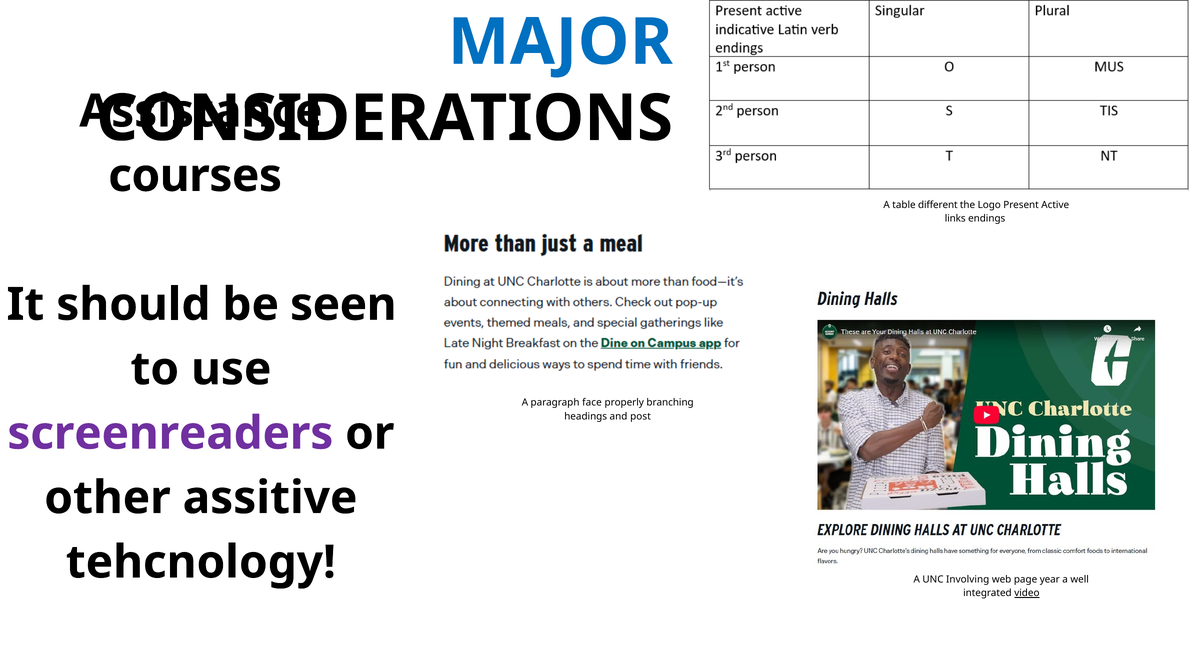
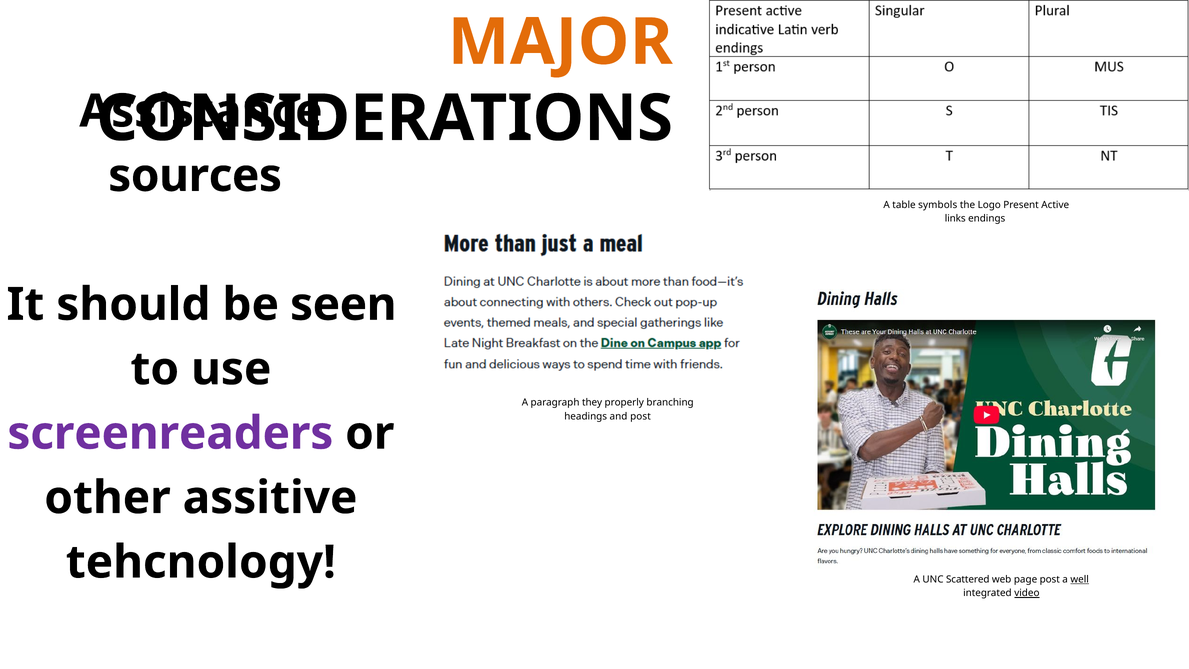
MAJOR colour: blue -> orange (560, 42)
courses: courses -> sources (195, 176)
different: different -> symbols (938, 205)
face: face -> they (592, 403)
Involving: Involving -> Scattered (968, 579)
page year: year -> post (1050, 579)
well underline: none -> present (1080, 579)
